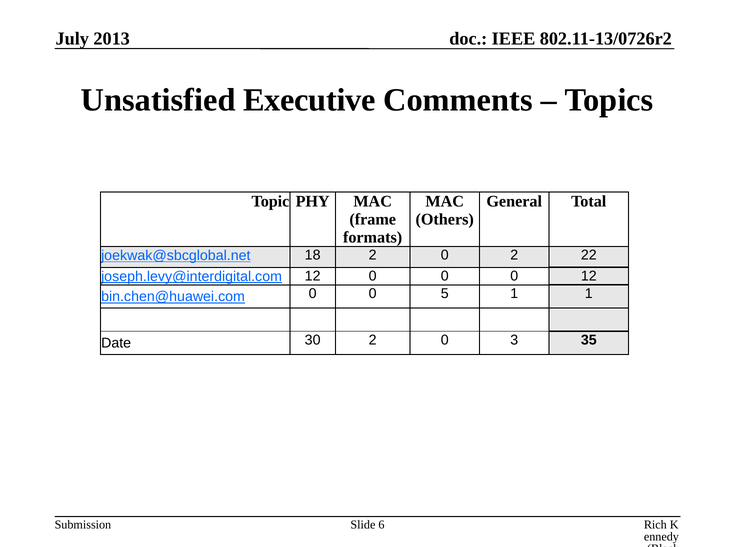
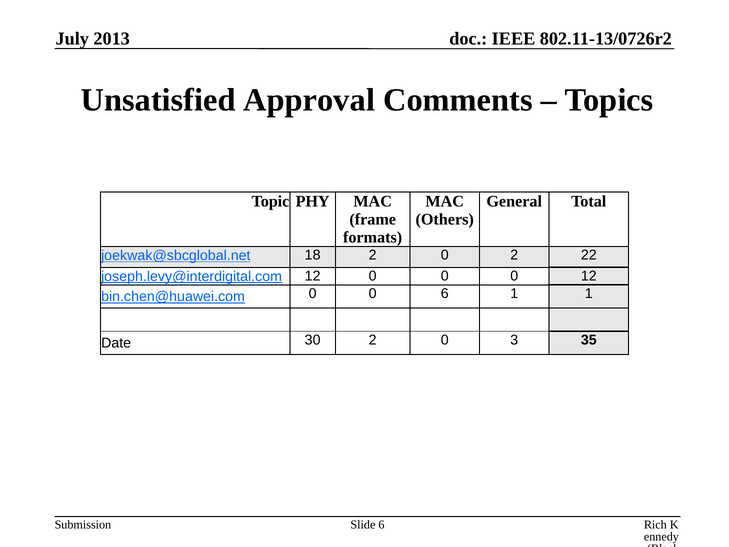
Executive: Executive -> Approval (309, 100)
0 5: 5 -> 6 (445, 293)
